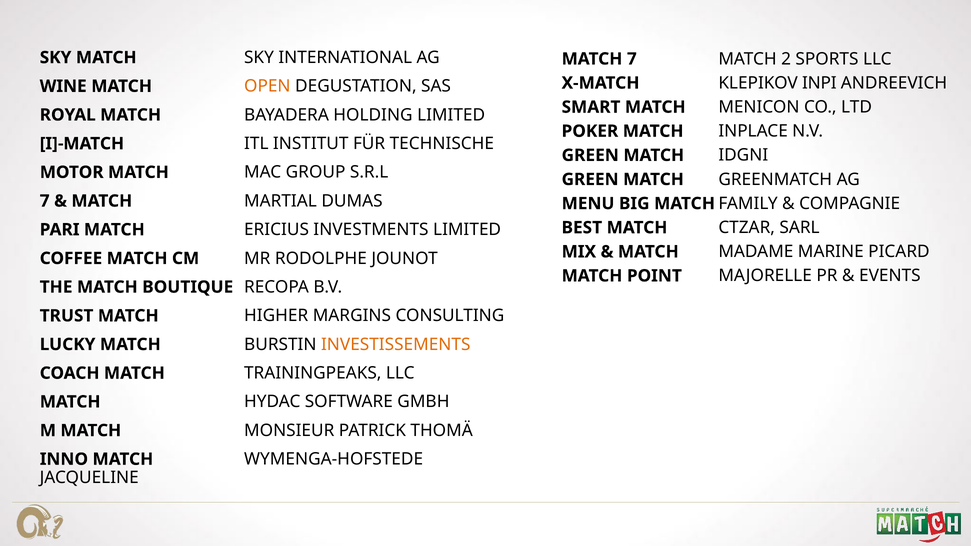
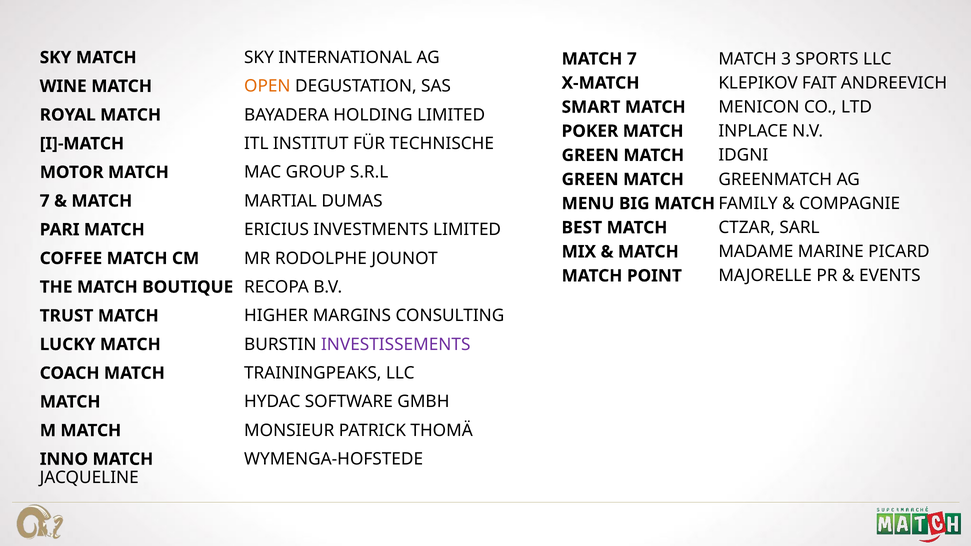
2: 2 -> 3 (786, 59)
INPI: INPI -> FAIT (819, 83)
INVESTISSEMENTS colour: orange -> purple (396, 345)
